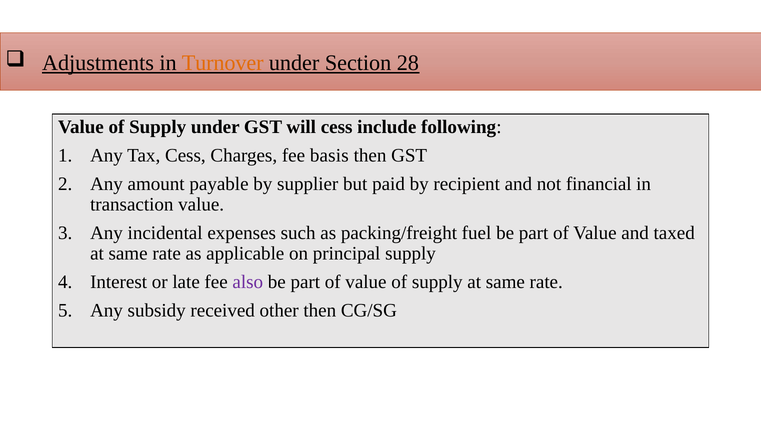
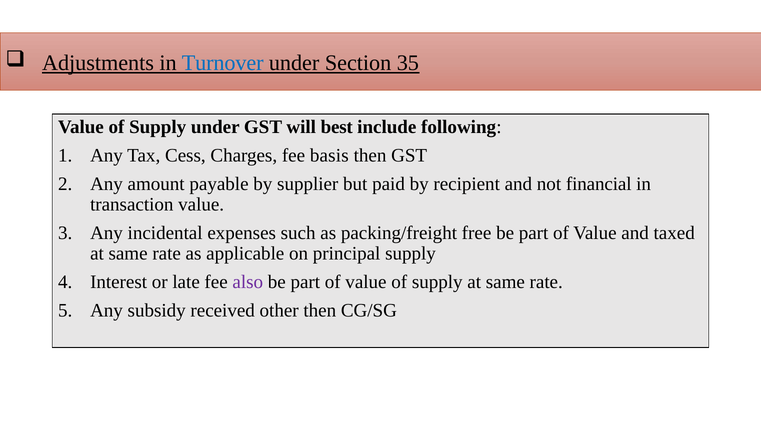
Turnover colour: orange -> blue (223, 63)
28: 28 -> 35 (408, 63)
will cess: cess -> best (337, 127)
fuel: fuel -> free (477, 233)
